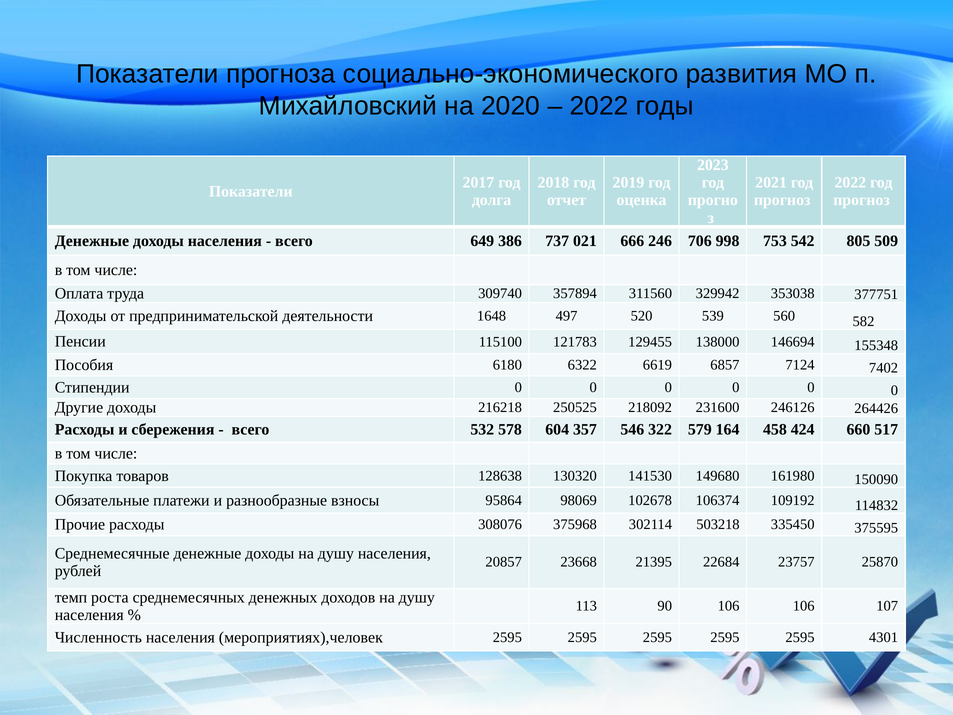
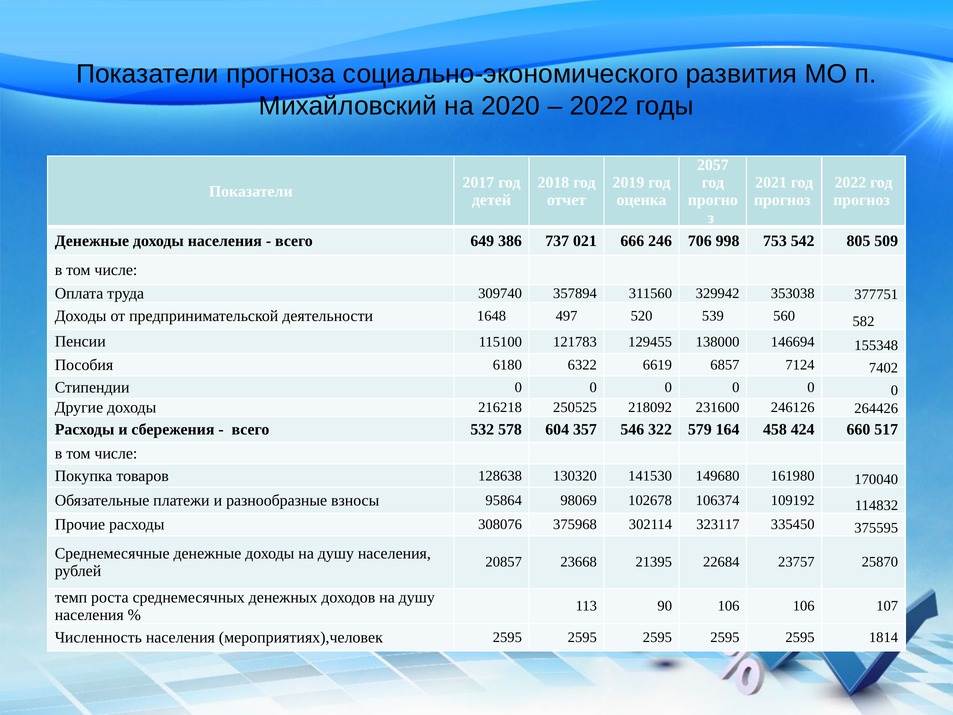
2023: 2023 -> 2057 (713, 165)
долга: долга -> детей (491, 200)
150090: 150090 -> 170040 (876, 479)
503218: 503218 -> 323117 (718, 524)
4301: 4301 -> 1814 (884, 637)
